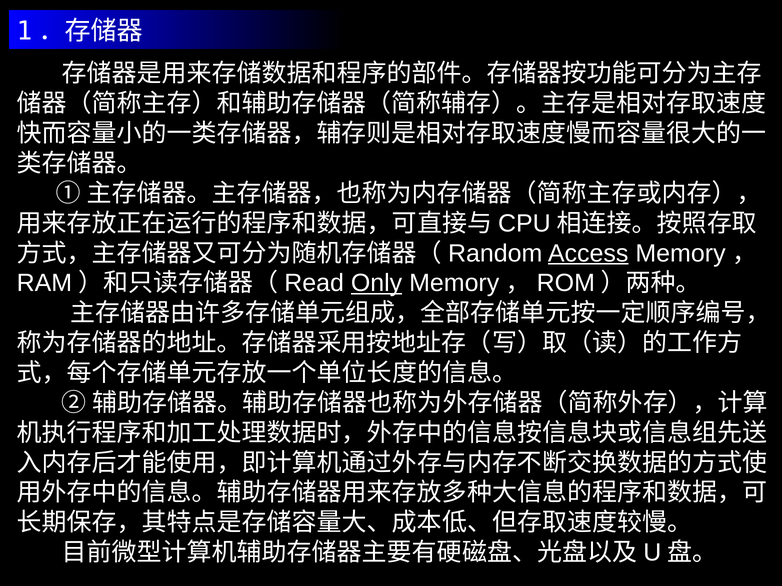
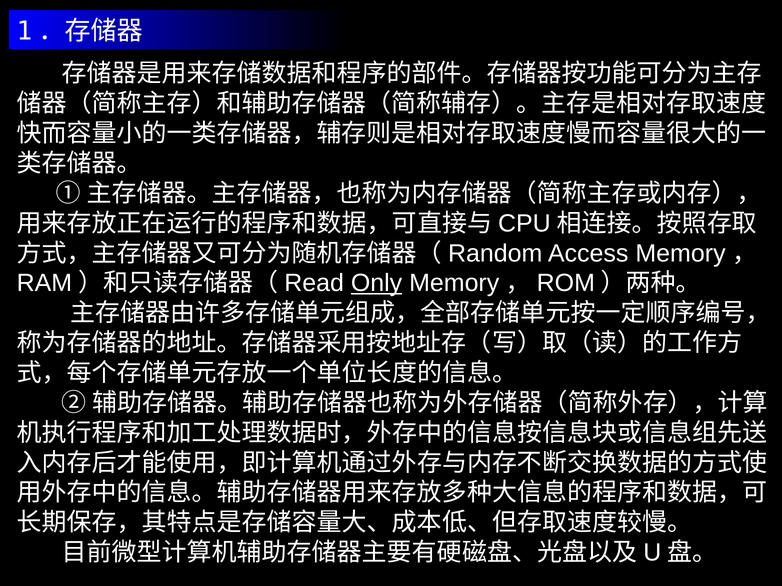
Access underline: present -> none (588, 253)
